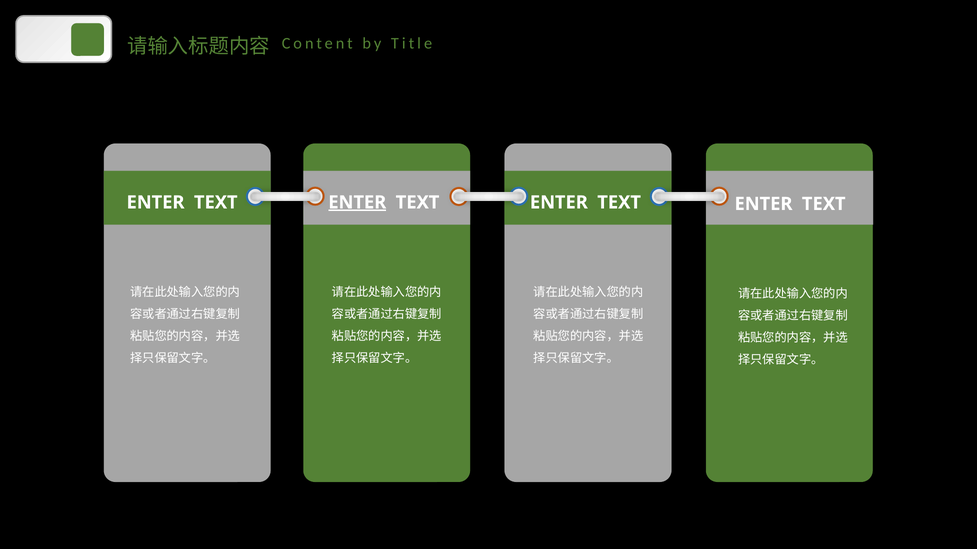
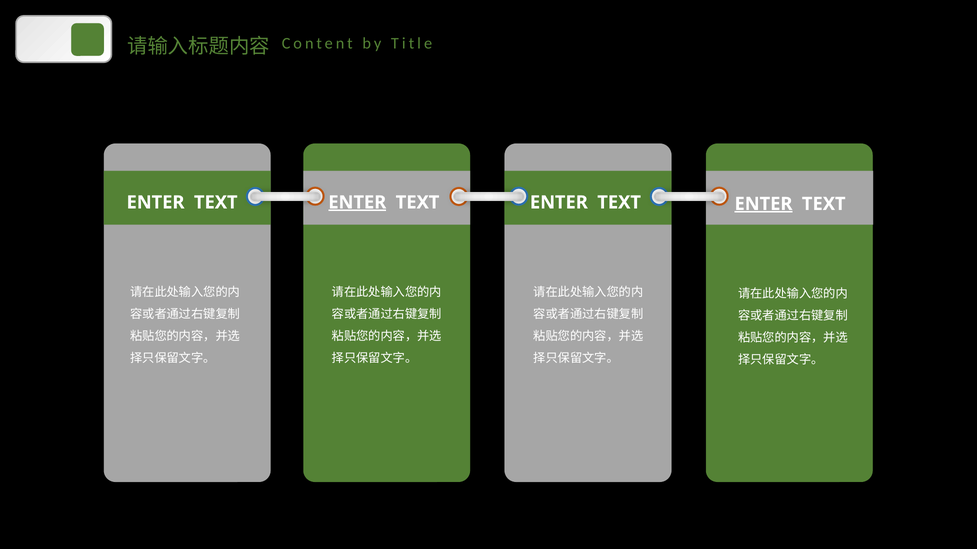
ENTER underline: none -> present (763, 204)
